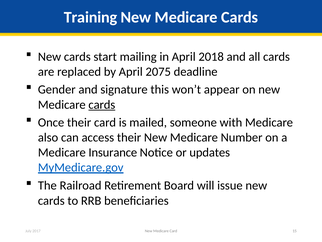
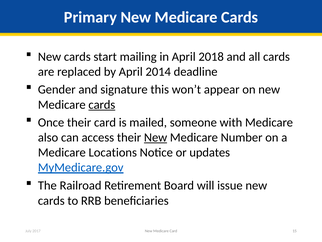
Training: Training -> Primary (90, 17)
2075: 2075 -> 2014 (158, 72)
New underline: none -> present (156, 137)
Insurance: Insurance -> Locations (113, 152)
